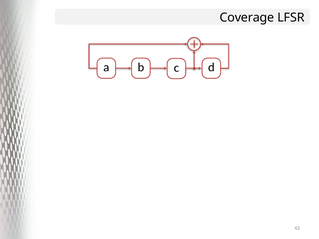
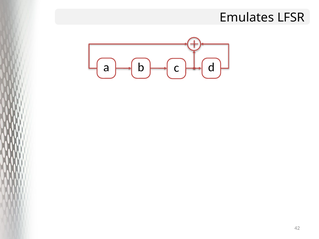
Coverage: Coverage -> Emulates (247, 18)
